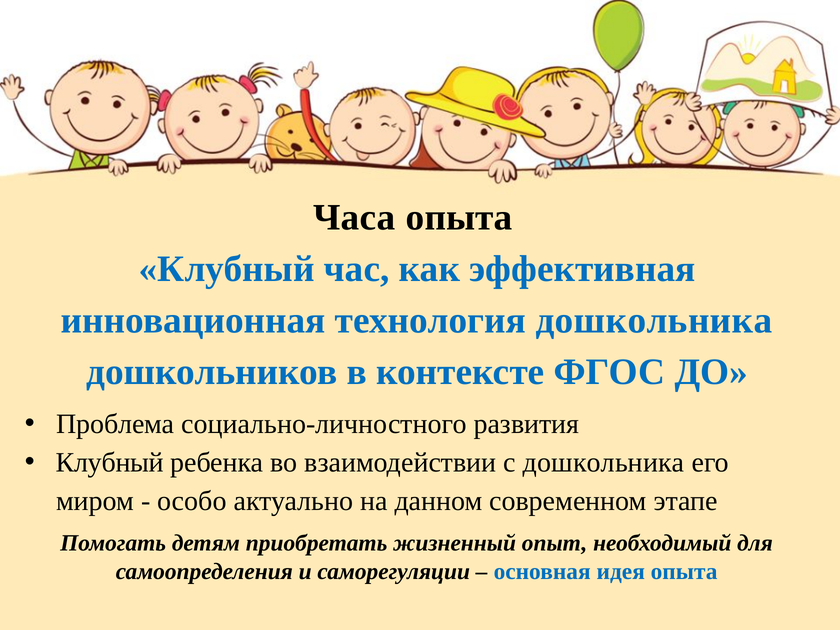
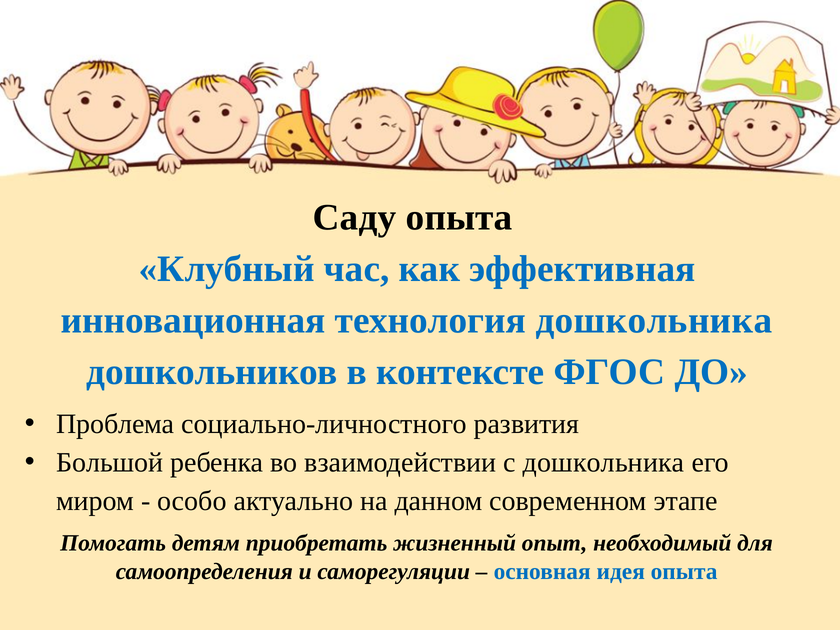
Часа: Часа -> Саду (354, 217)
Клубный: Клубный -> Большой (110, 463)
